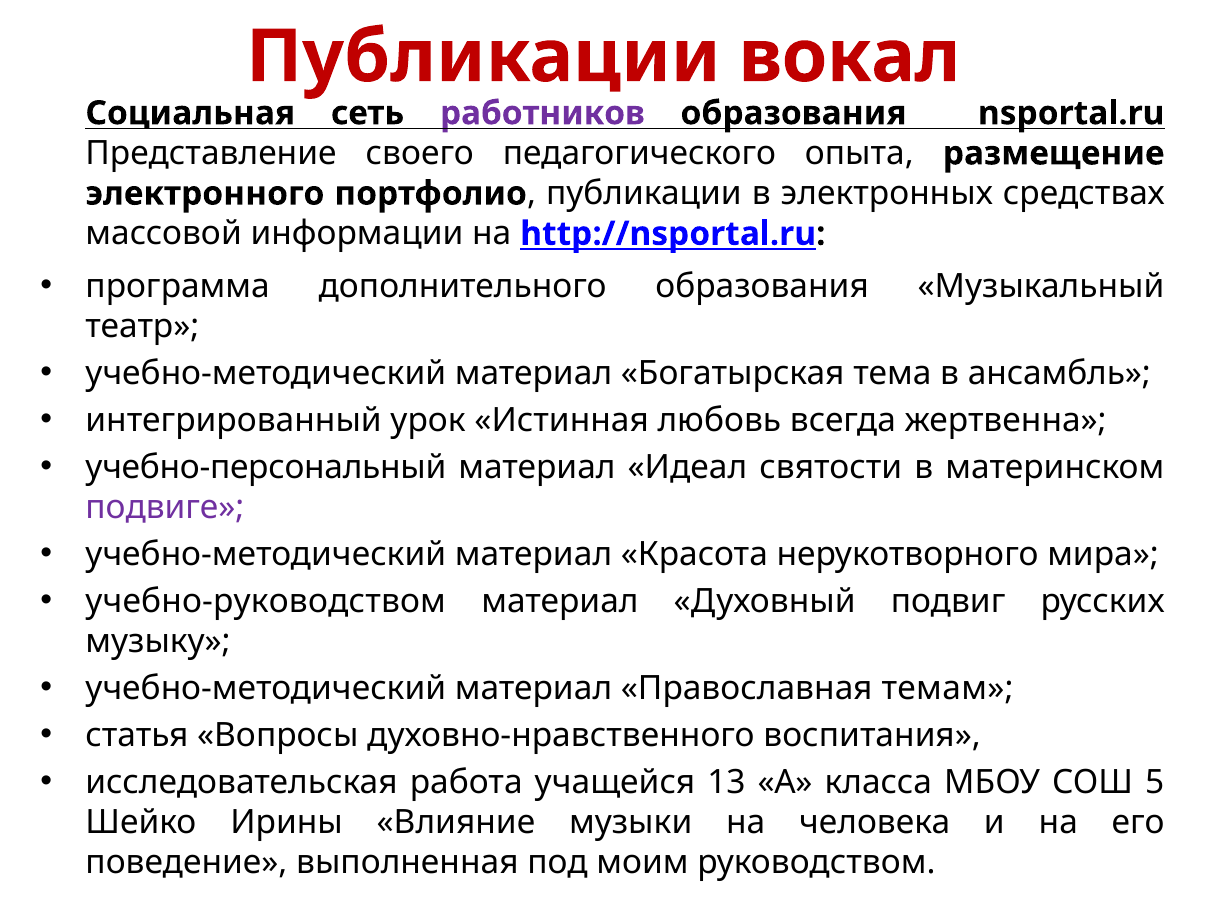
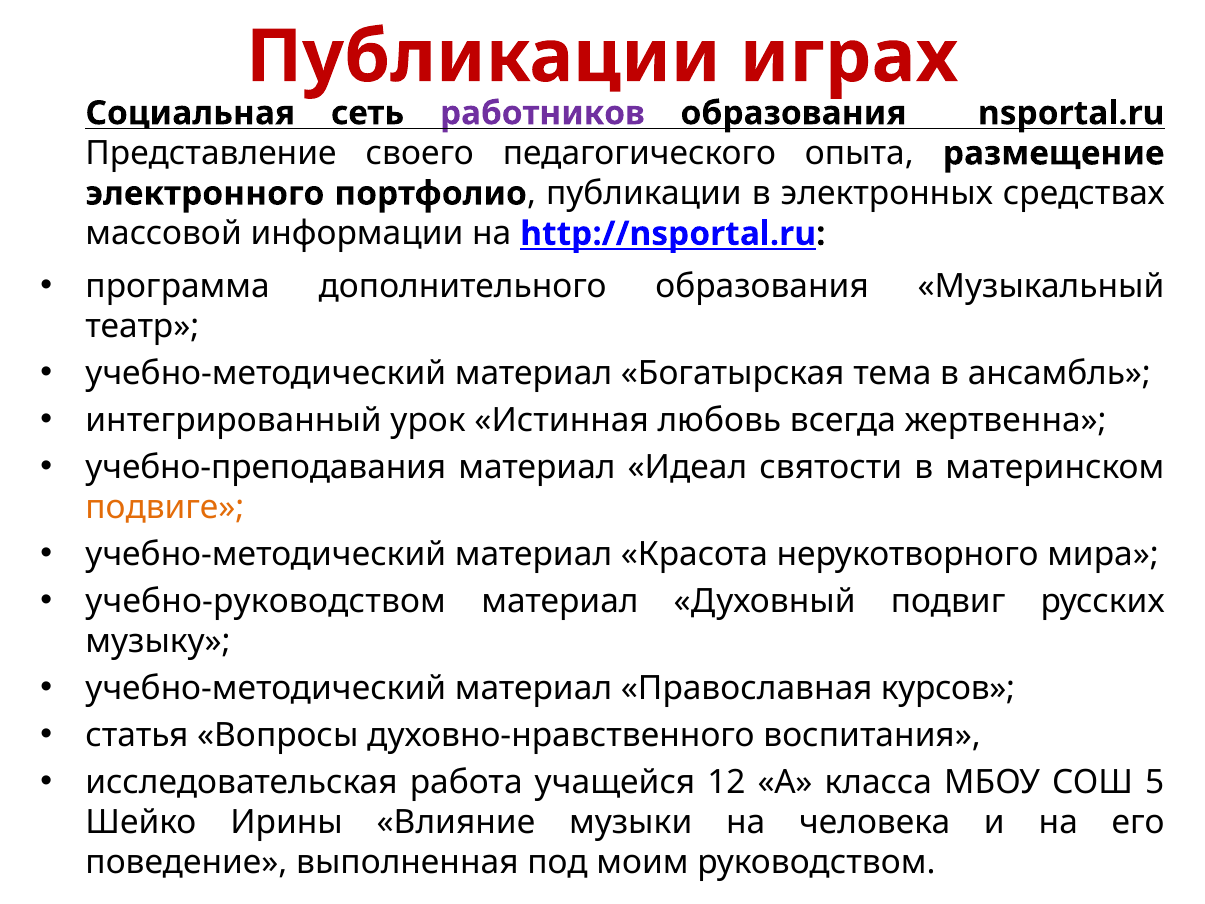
вокал: вокал -> играх (849, 57)
учебно-персональный: учебно-персональный -> учебно-преподавания (266, 467)
подвиге colour: purple -> orange (165, 507)
темам: темам -> курсов (948, 688)
13: 13 -> 12 (726, 782)
